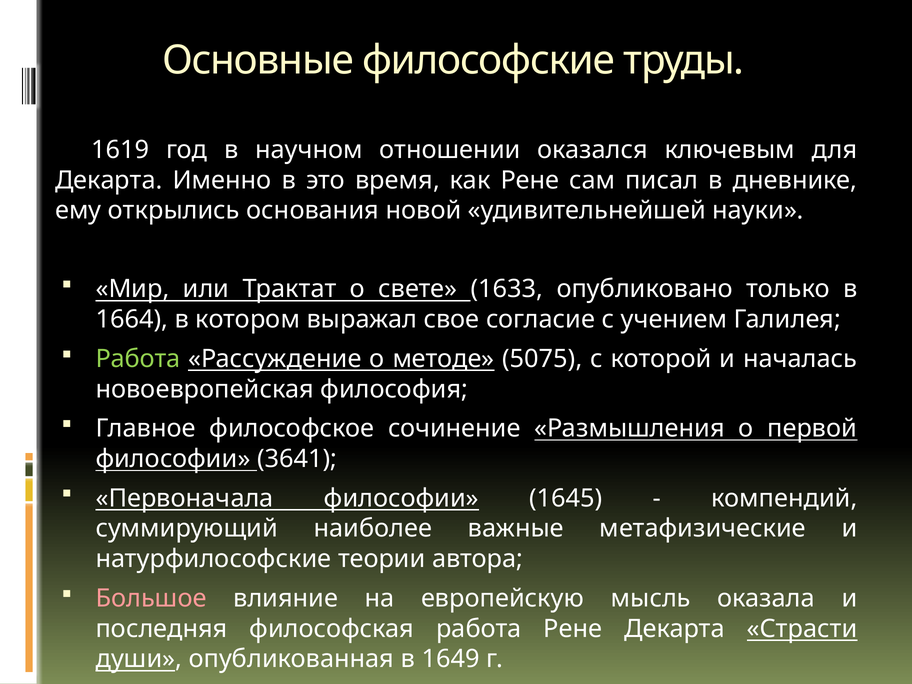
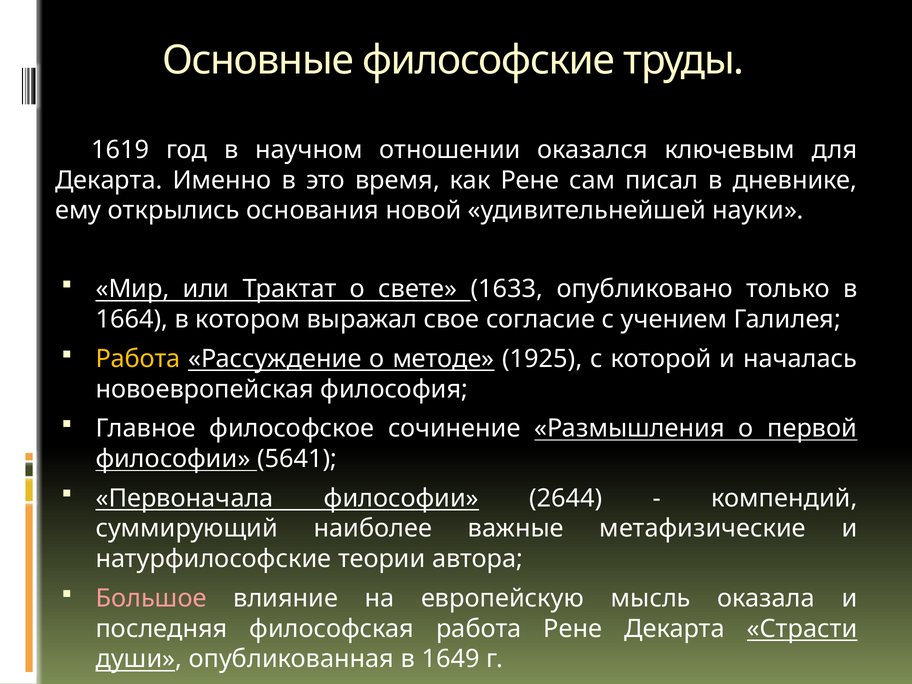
Работа colour: light green -> yellow (138, 359)
5075: 5075 -> 1925 (542, 359)
3641: 3641 -> 5641 (297, 459)
1645: 1645 -> 2644 (566, 498)
